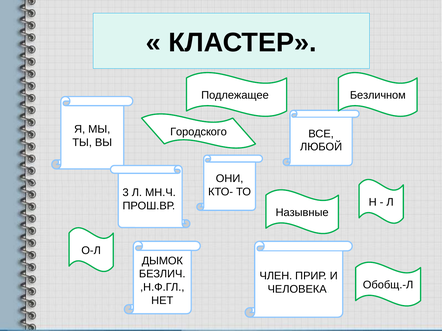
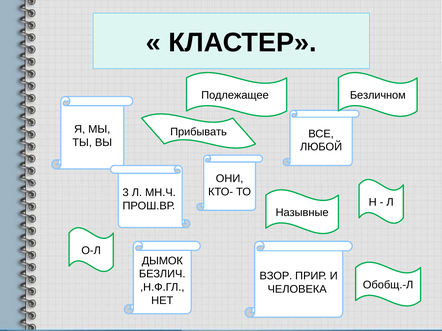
Городского: Городского -> Прибывать (199, 132)
ЧЛЕН: ЧЛЕН -> ВЗОР (276, 276)
